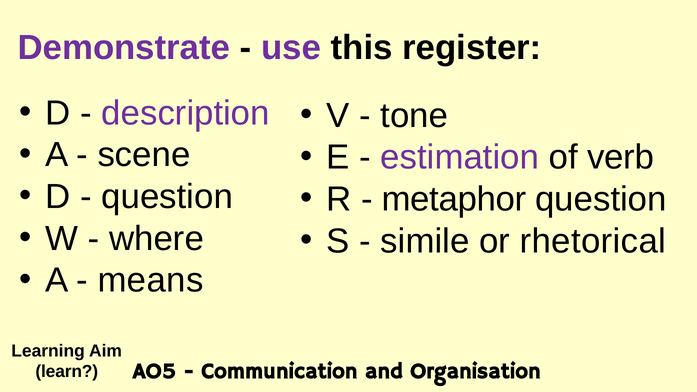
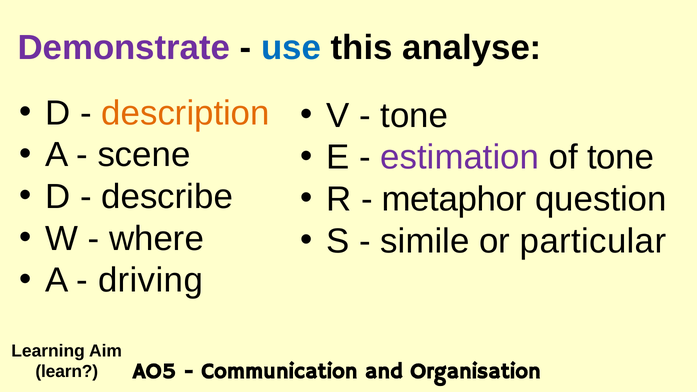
use colour: purple -> blue (291, 48)
register: register -> analyse (472, 48)
description colour: purple -> orange (186, 113)
of verb: verb -> tone (621, 157)
question: question -> describe (167, 197)
rhetorical: rhetorical -> particular (593, 241)
means: means -> driving (151, 280)
